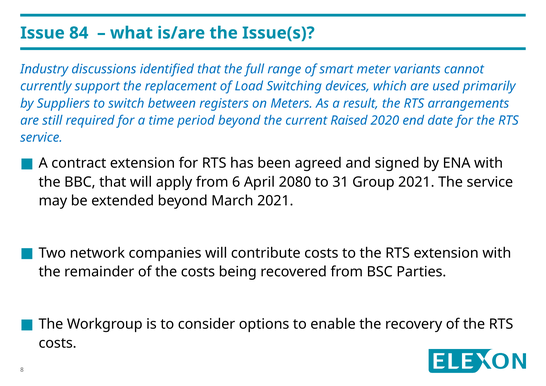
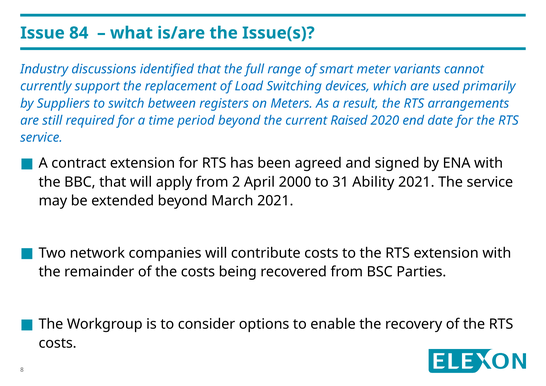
6: 6 -> 2 (236, 182)
2080: 2080 -> 2000 (295, 182)
Group: Group -> Ability (373, 182)
